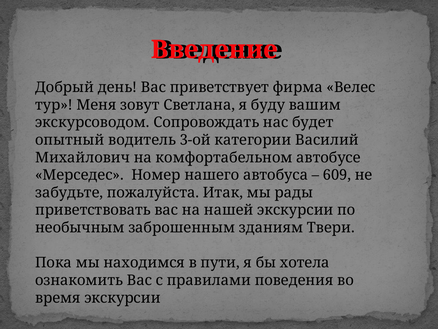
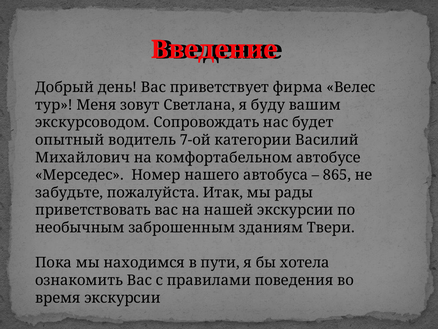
3-ой: 3-ой -> 7-ой (195, 140)
609: 609 -> 865 (337, 175)
